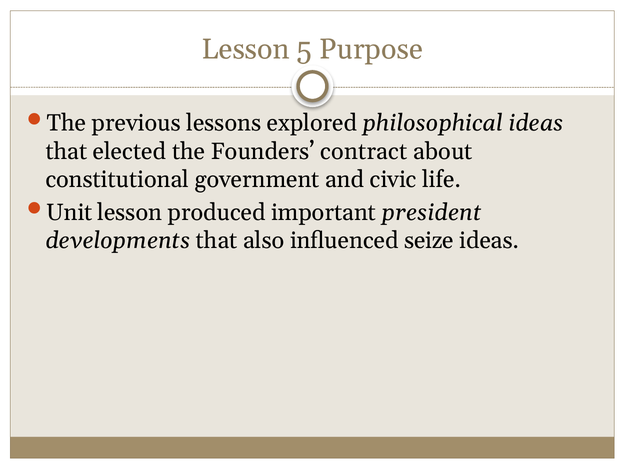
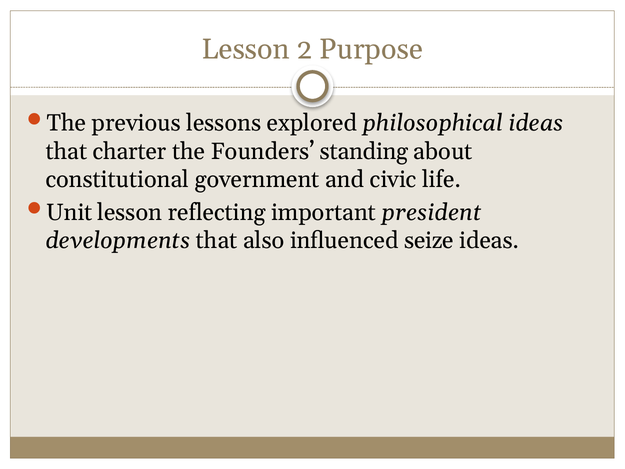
5: 5 -> 2 (305, 49)
elected: elected -> charter (130, 151)
contract: contract -> standing (364, 151)
produced: produced -> reflecting (217, 212)
